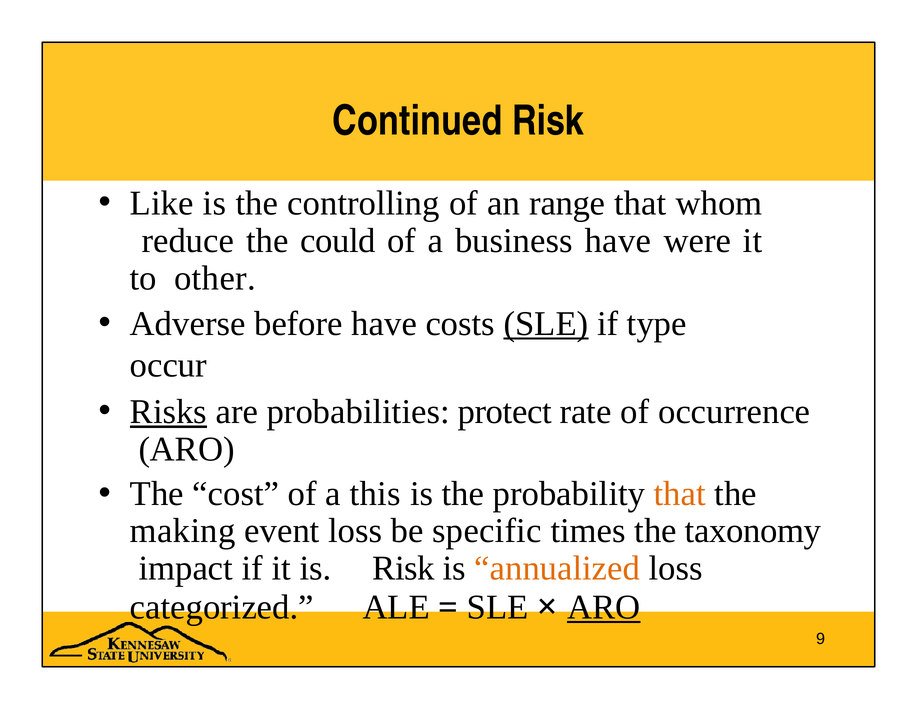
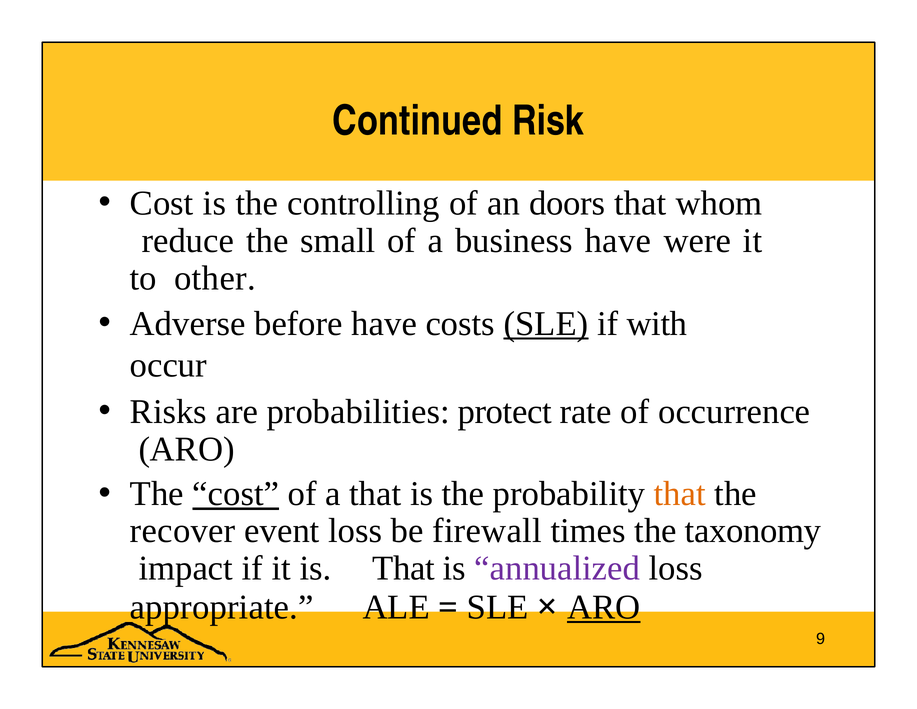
Like: Like -> Cost (162, 203)
range: range -> doors (567, 203)
could: could -> small (338, 241)
type: type -> with (657, 324)
Risks underline: present -> none (168, 412)
cost underline: none -> present (236, 494)
a this: this -> that (375, 494)
making: making -> recover (183, 531)
specific: specific -> firewall (487, 531)
is Risk: Risk -> That (404, 568)
annualized colour: orange -> purple (557, 568)
categorized: categorized -> appropriate (222, 607)
